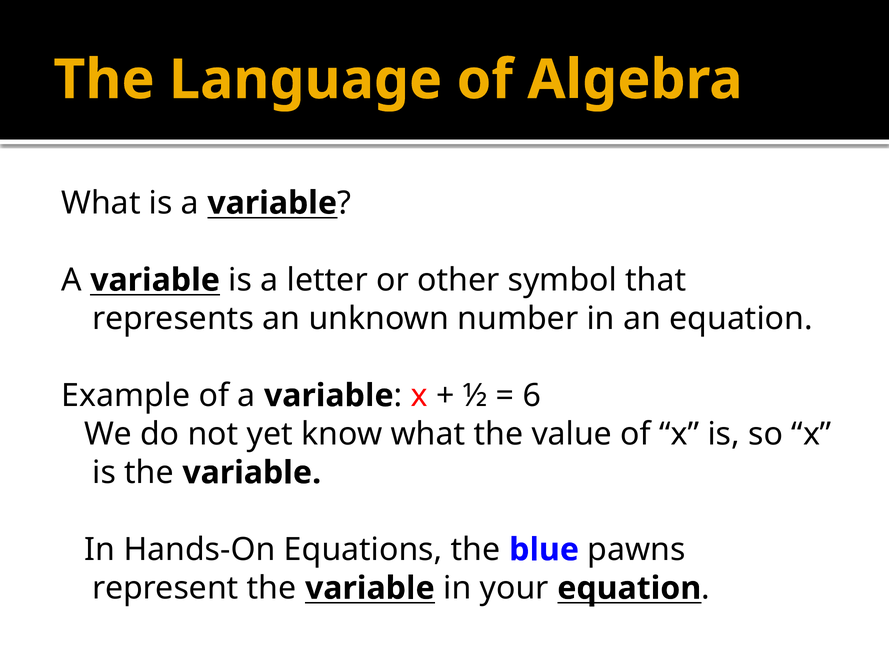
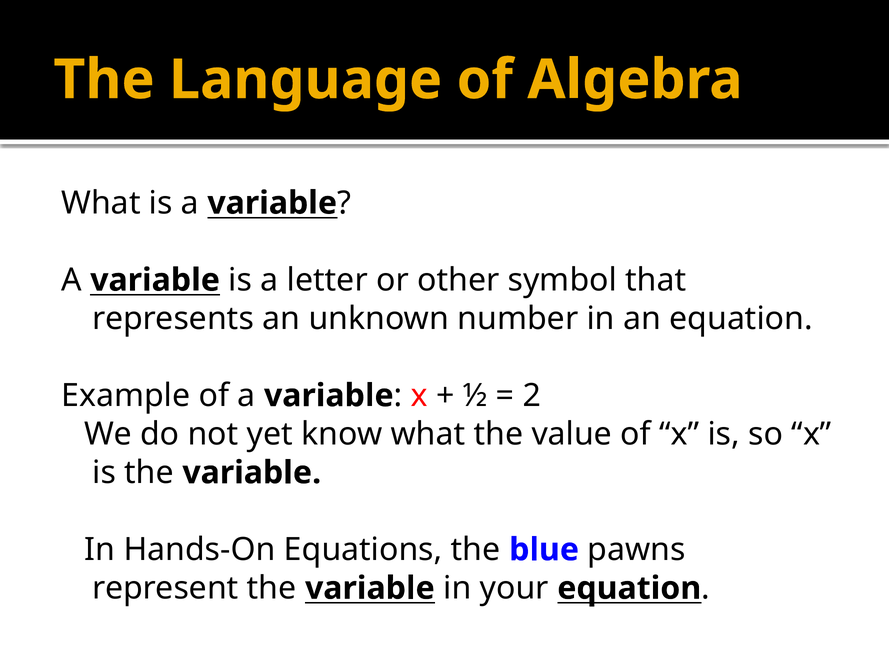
6: 6 -> 2 (532, 395)
